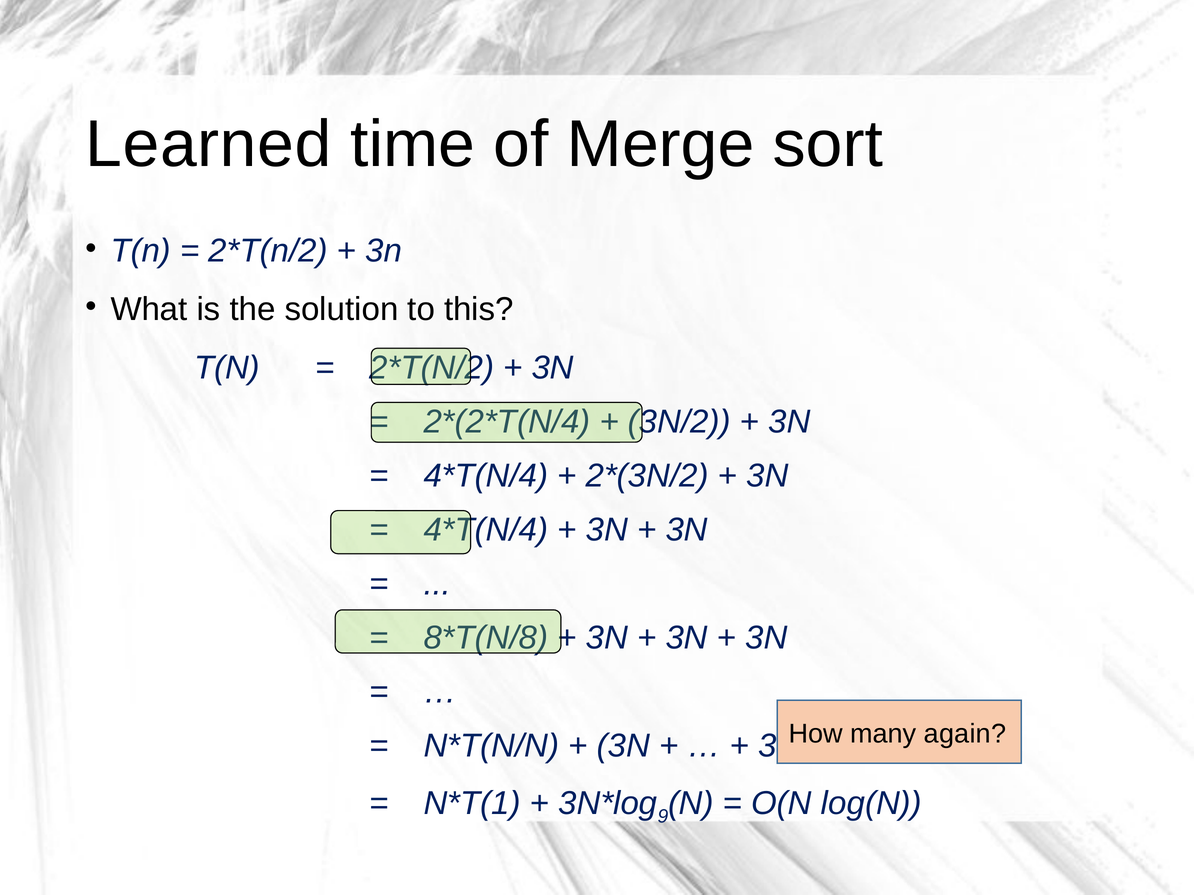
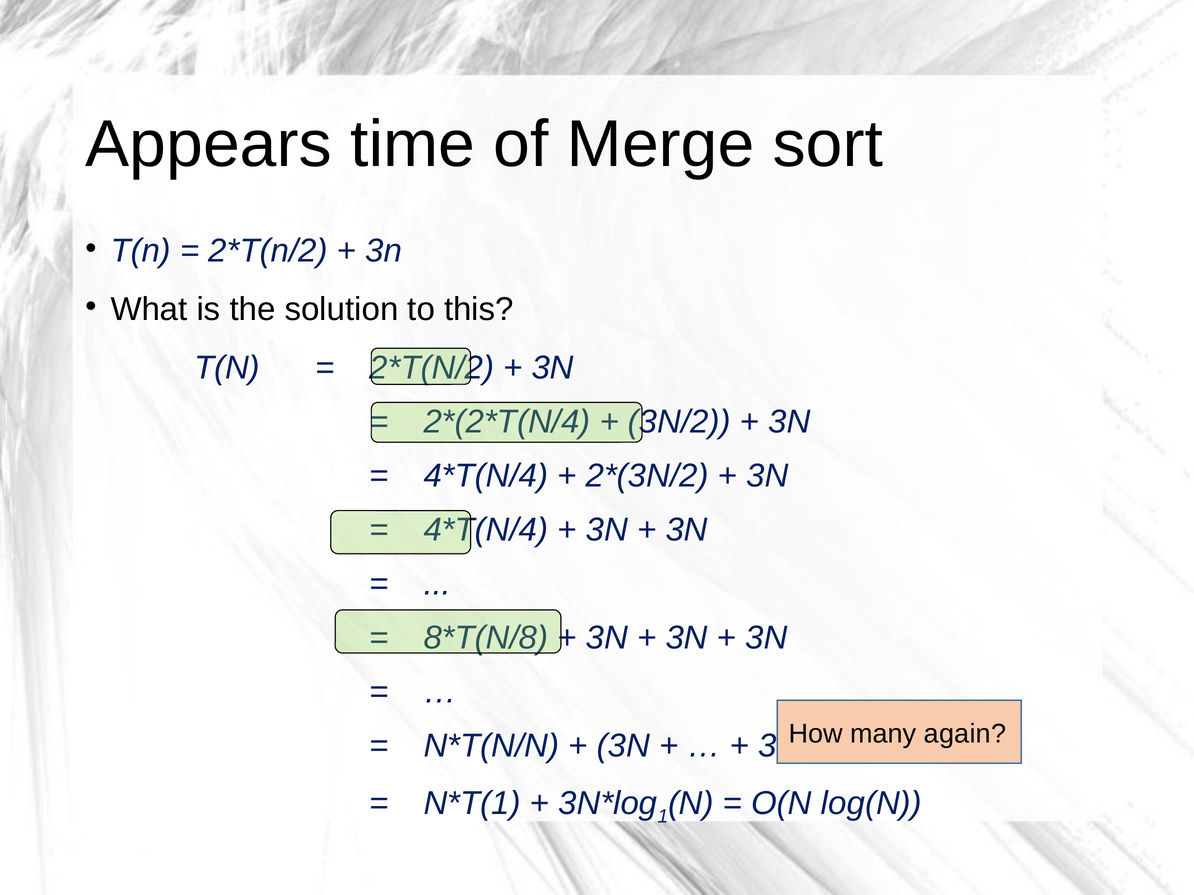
Learned: Learned -> Appears (209, 144)
9: 9 -> 1 (663, 817)
